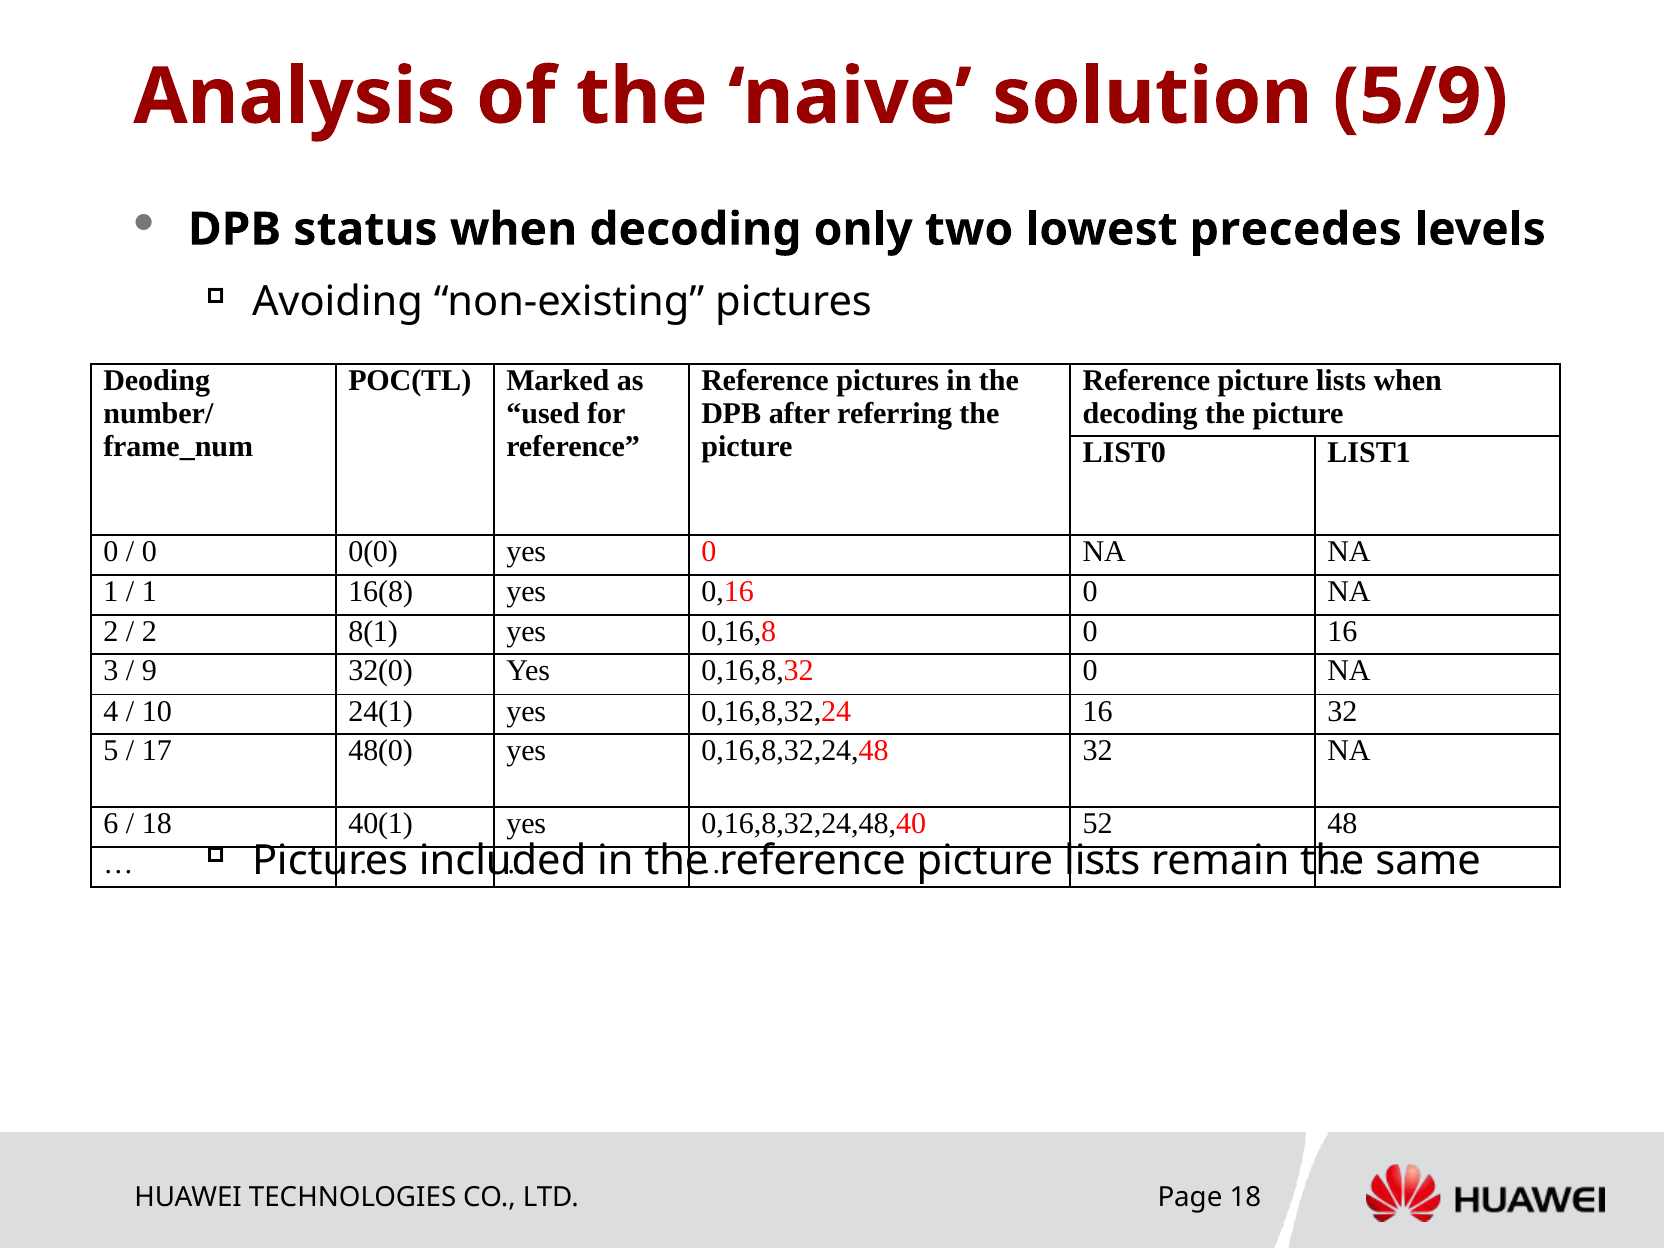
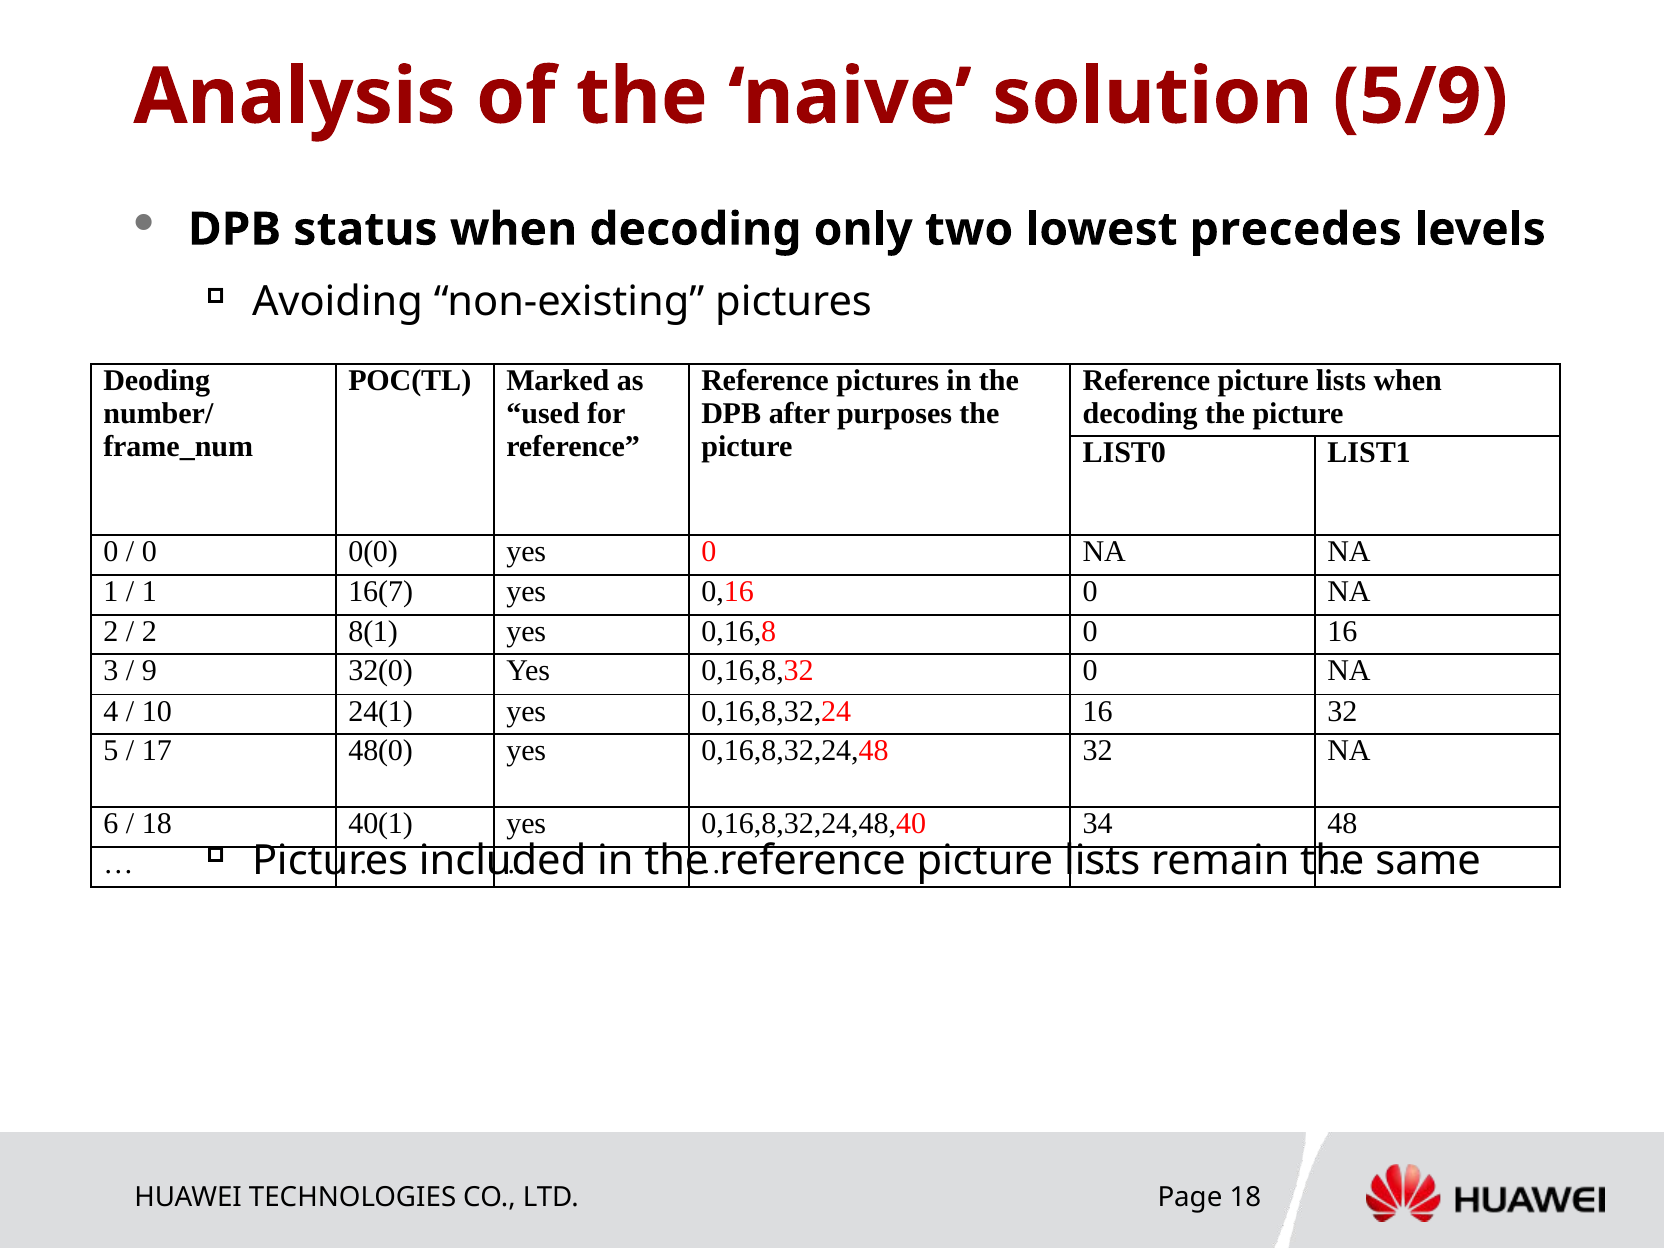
referring: referring -> purposes (895, 414)
16(8: 16(8 -> 16(7 (381, 592)
52: 52 -> 34 (1098, 824)
